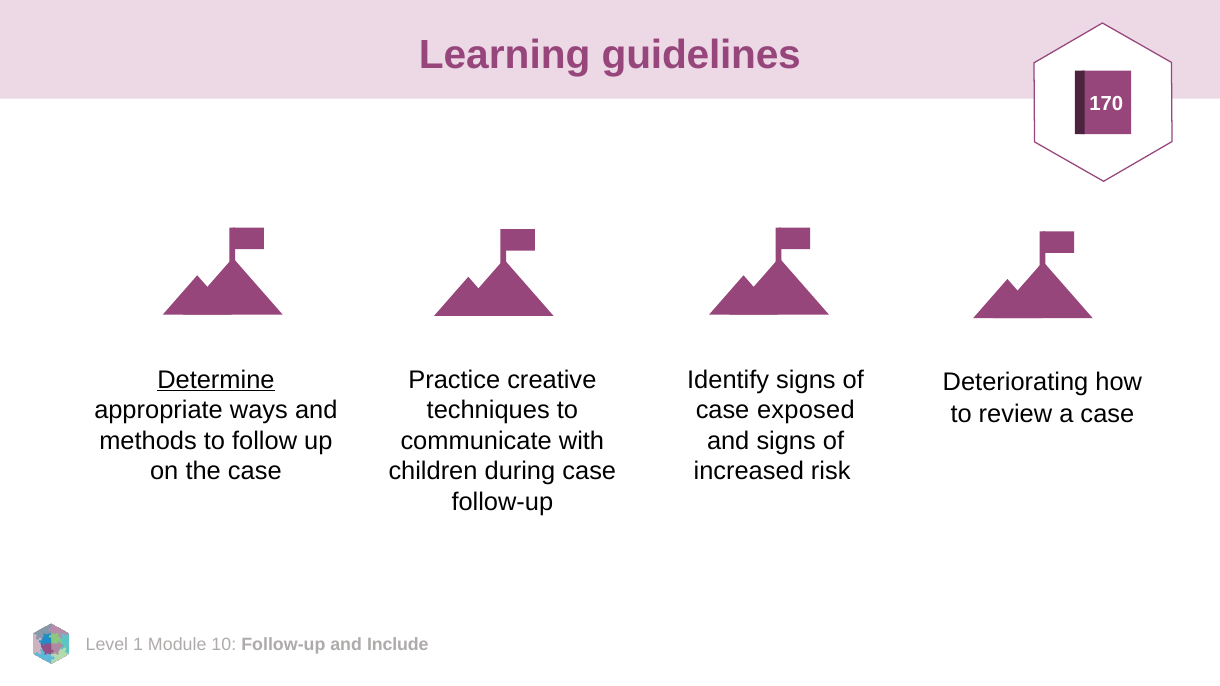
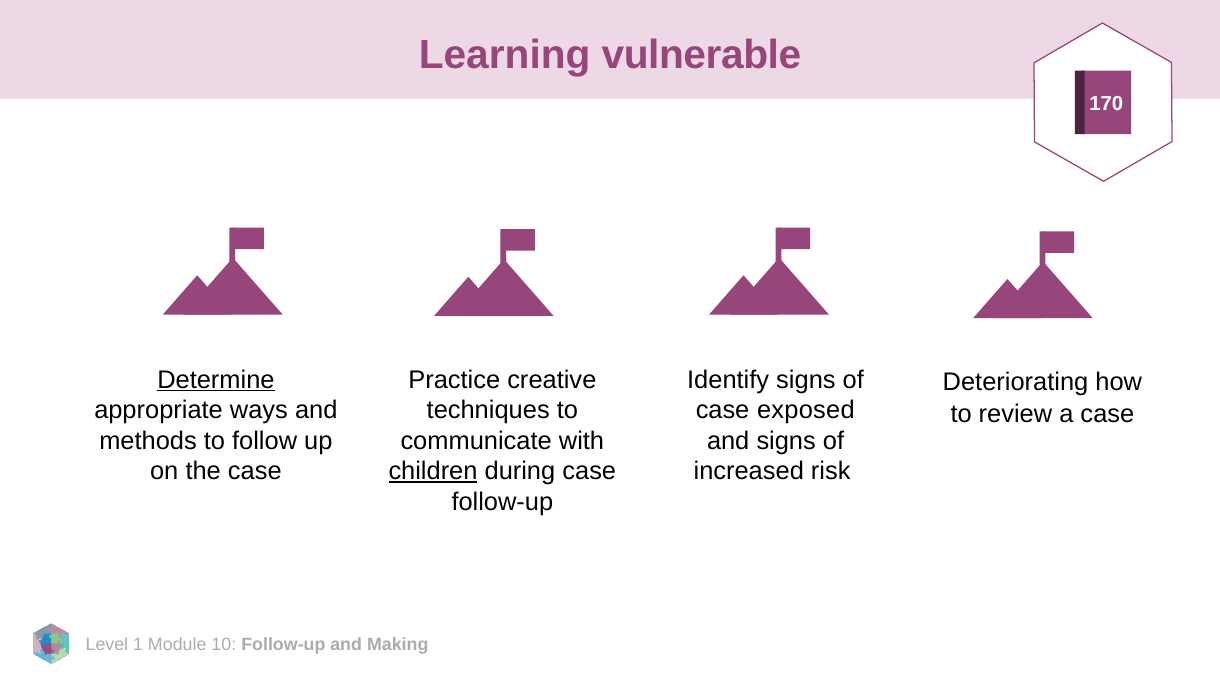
guidelines: guidelines -> vulnerable (701, 55)
children underline: none -> present (433, 471)
Include: Include -> Making (398, 645)
